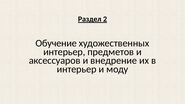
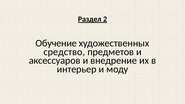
интерьер: интерьер -> средство (64, 52)
